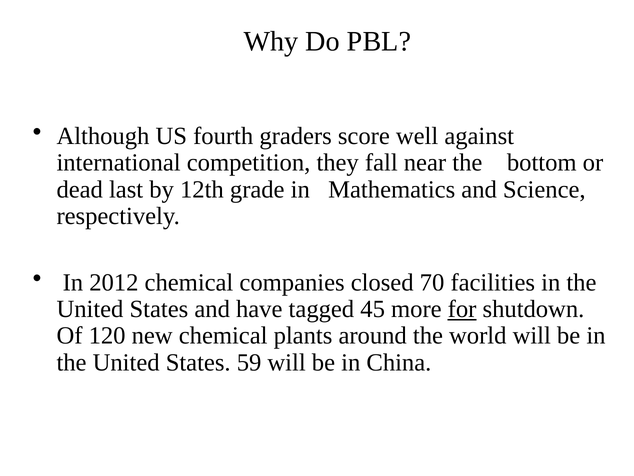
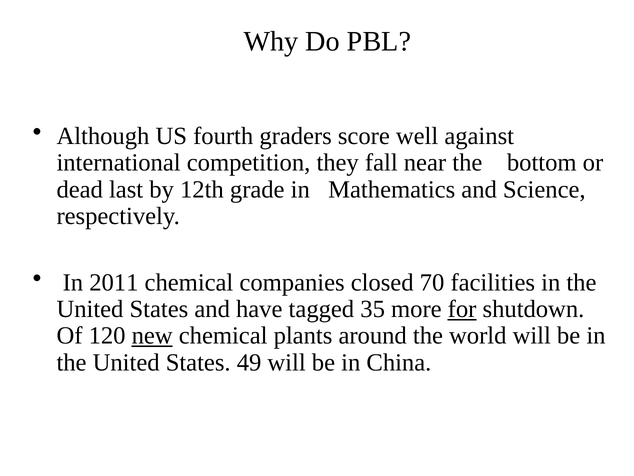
2012: 2012 -> 2011 (114, 282)
45: 45 -> 35 (373, 309)
new underline: none -> present (152, 335)
59: 59 -> 49 (249, 362)
